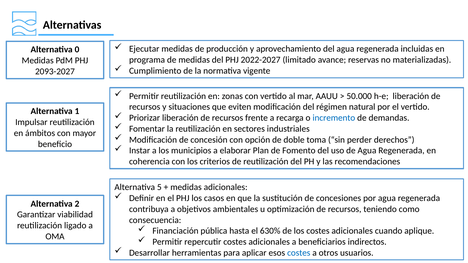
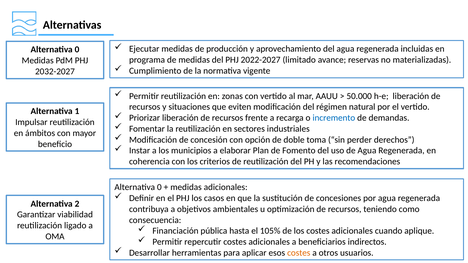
2093-2027: 2093-2027 -> 2032-2027 (55, 71)
5: 5 -> 0 (159, 187)
630%: 630% -> 105% (270, 231)
costes colour: blue -> orange (299, 253)
